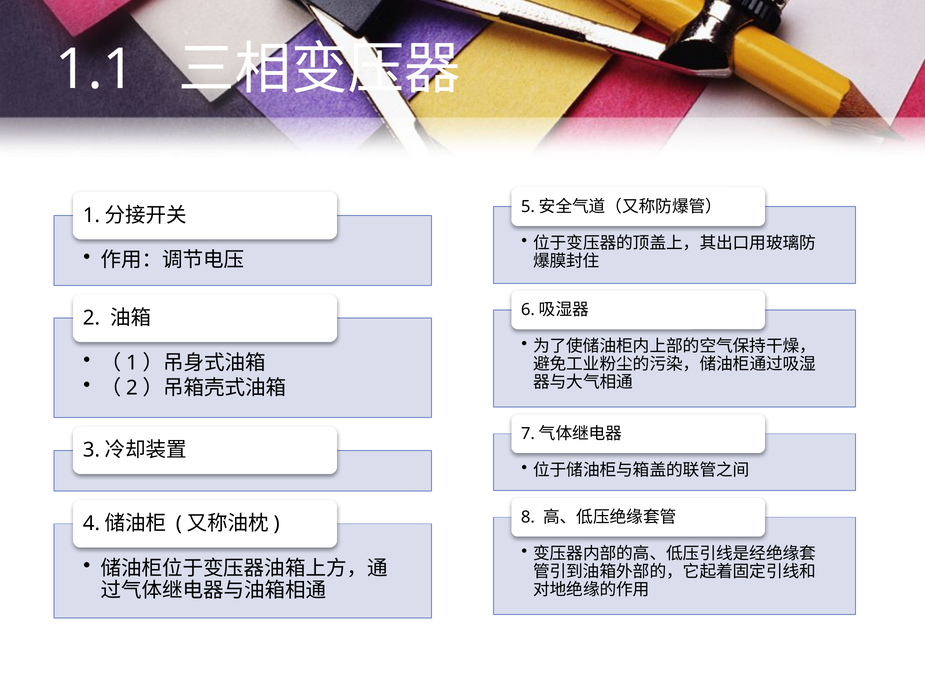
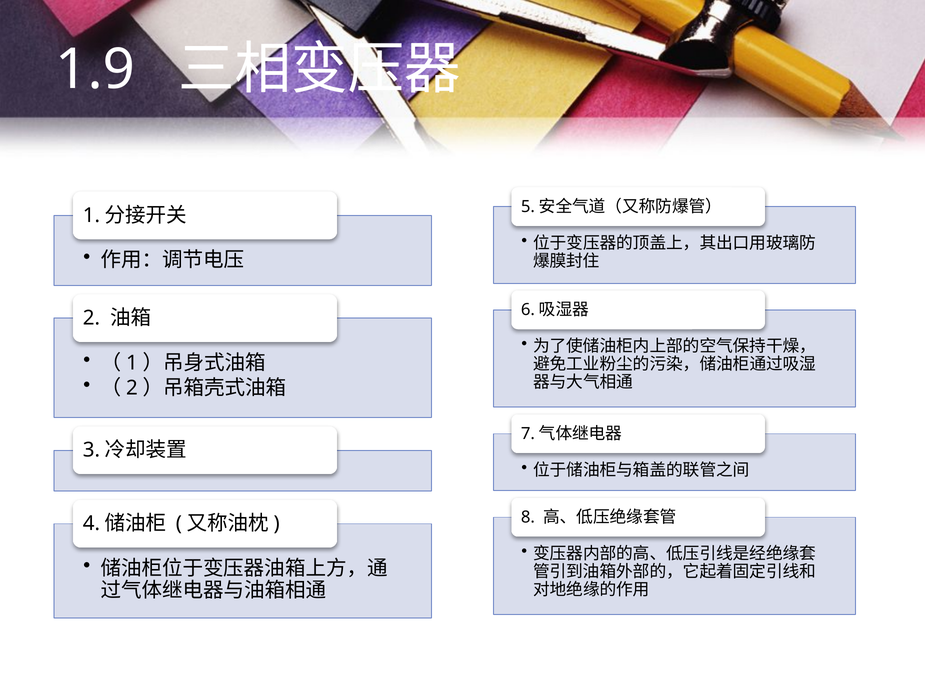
1.1: 1.1 -> 1.9 (95, 69)
